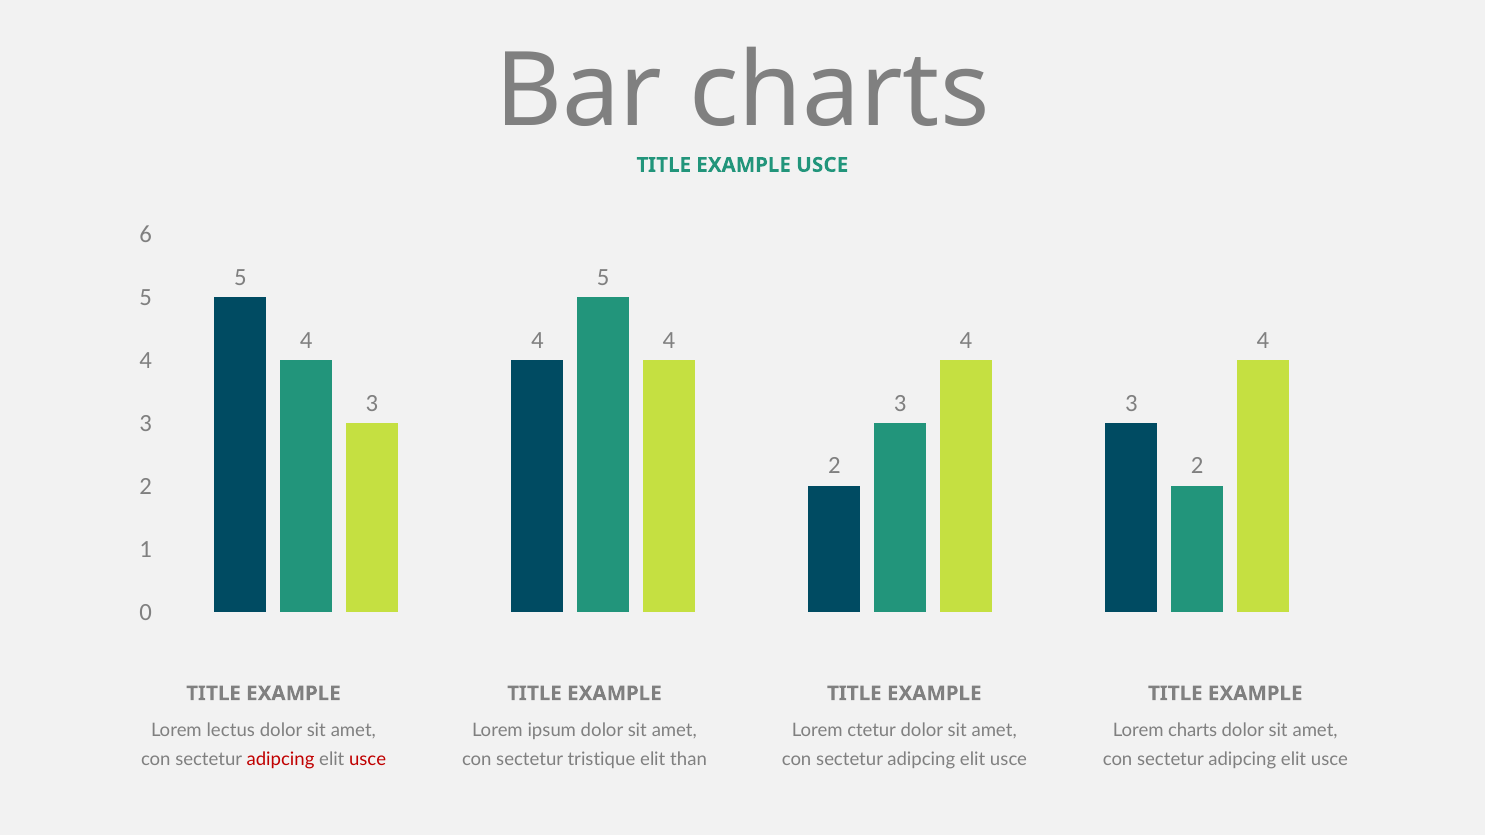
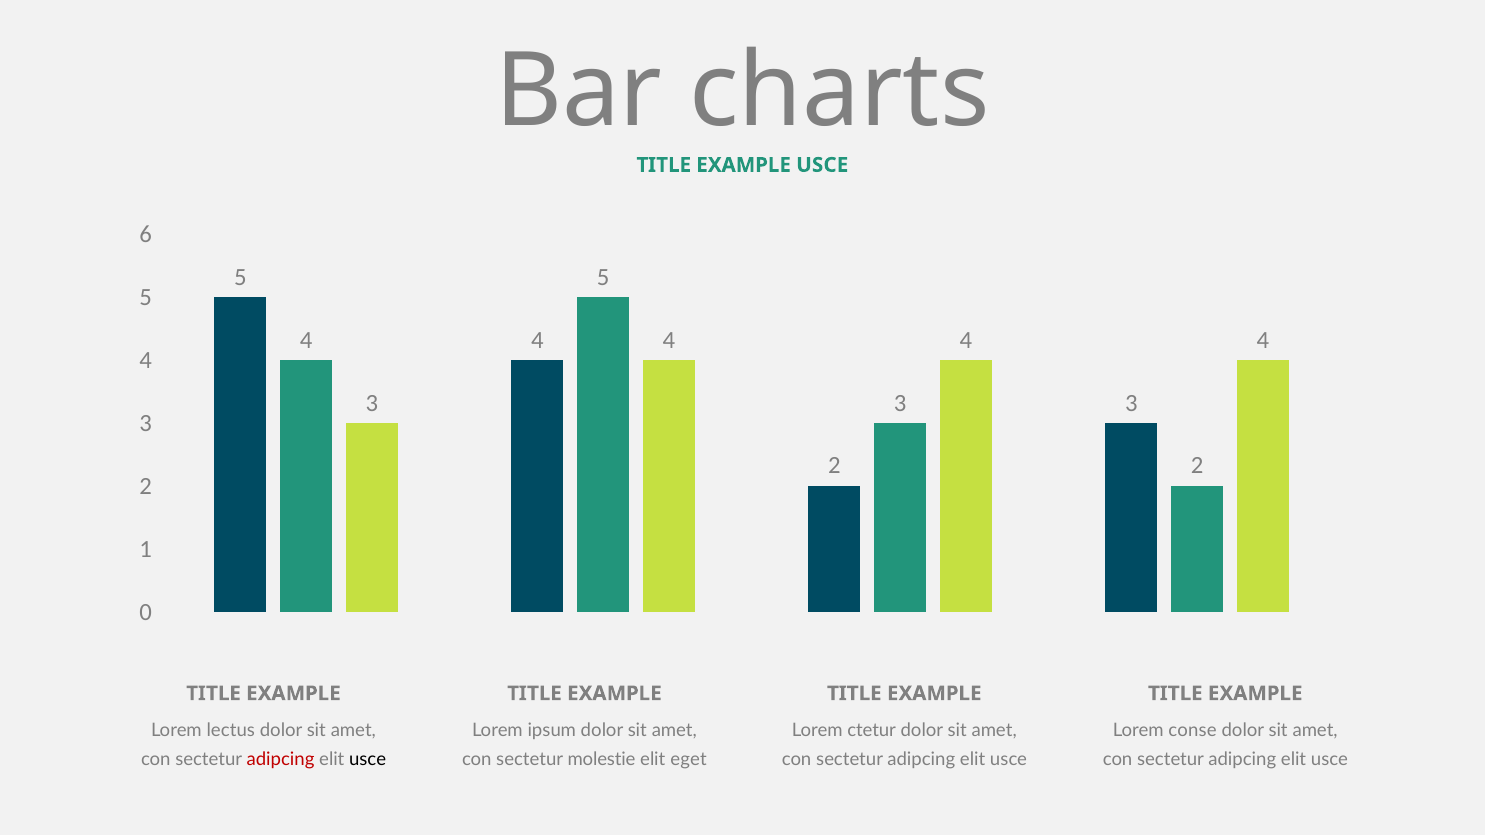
Lorem charts: charts -> conse (1192, 731)
usce colour: red -> black (368, 760)
tristique: tristique -> molestie (602, 760)
than: than -> eget (689, 760)
